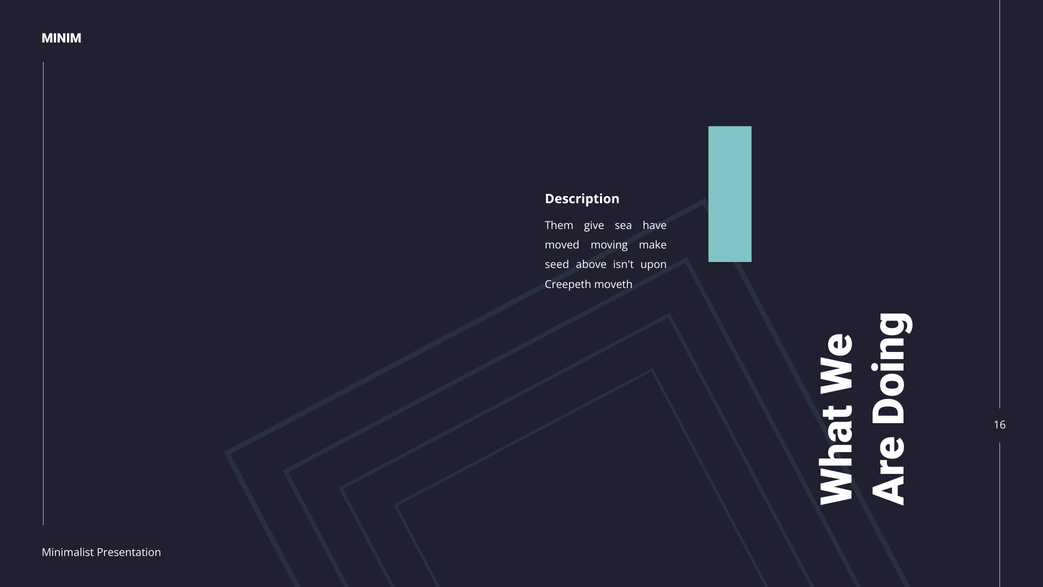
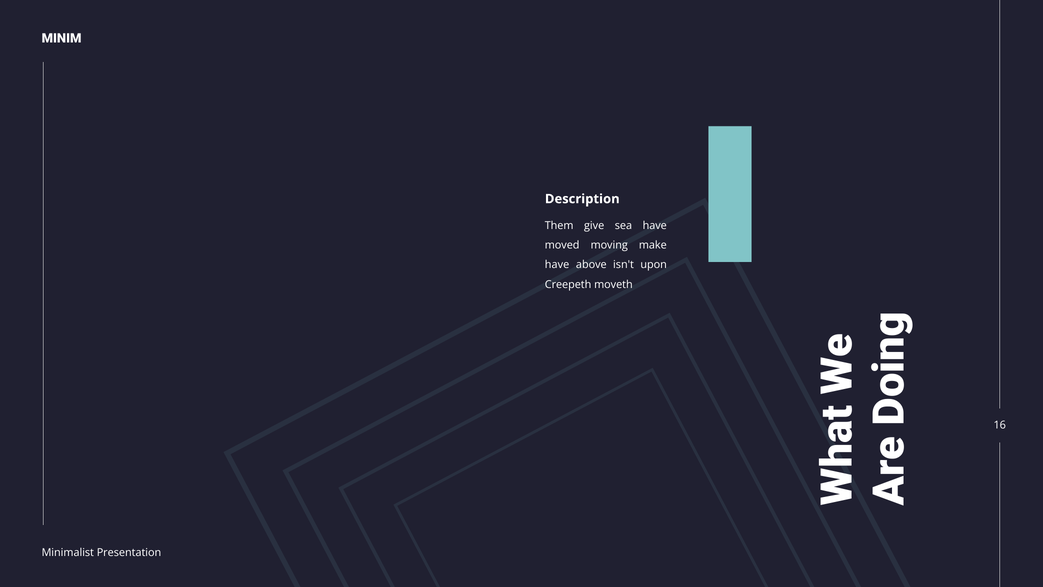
seed: seed -> have (557, 265)
